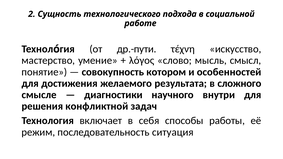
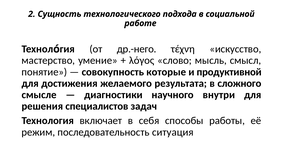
др.-пути: др.-пути -> др.-него (137, 49)
котором: котором -> которые (166, 72)
особенностей: особенностей -> продуктивной (229, 72)
конфликтной: конфликтной -> специалистов (97, 106)
